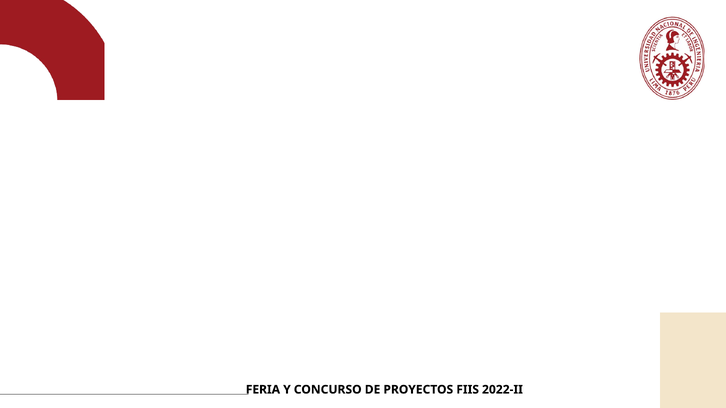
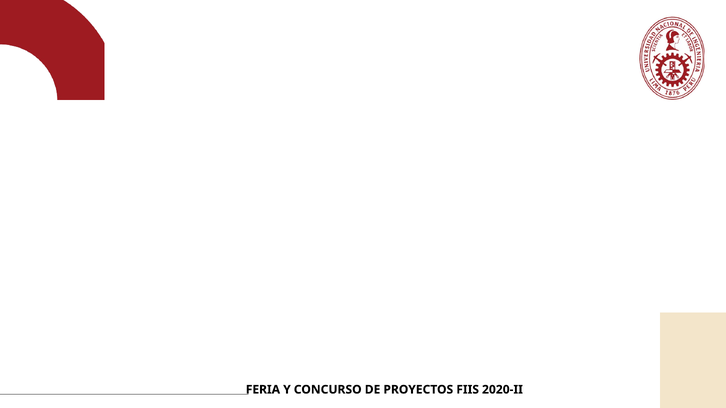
2022-II: 2022-II -> 2020-II (502, 390)
